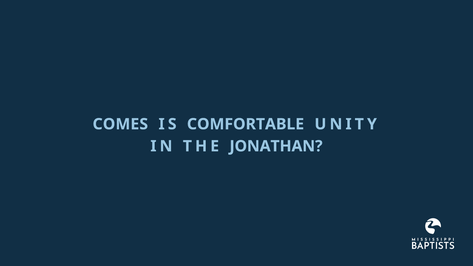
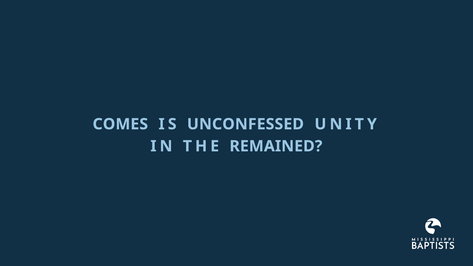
COMFORTABLE: COMFORTABLE -> UNCONFESSED (245, 124)
JONATHAN: JONATHAN -> REMAINED (276, 146)
